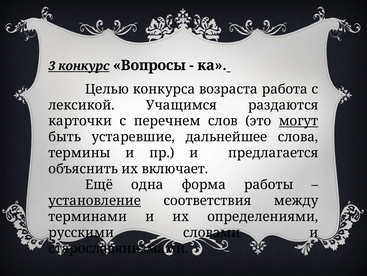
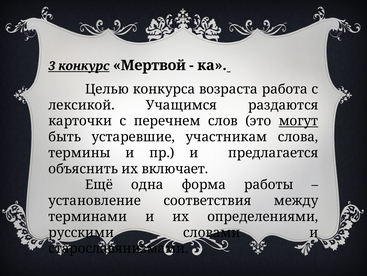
Вопросы: Вопросы -> Мертвой (149, 65)
дальнейшее: дальнейшее -> участникам (226, 137)
установление underline: present -> none (95, 200)
